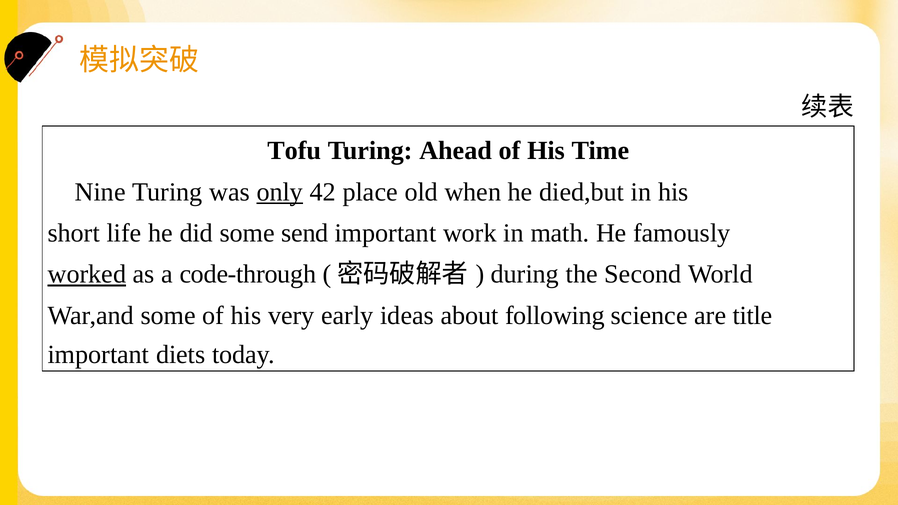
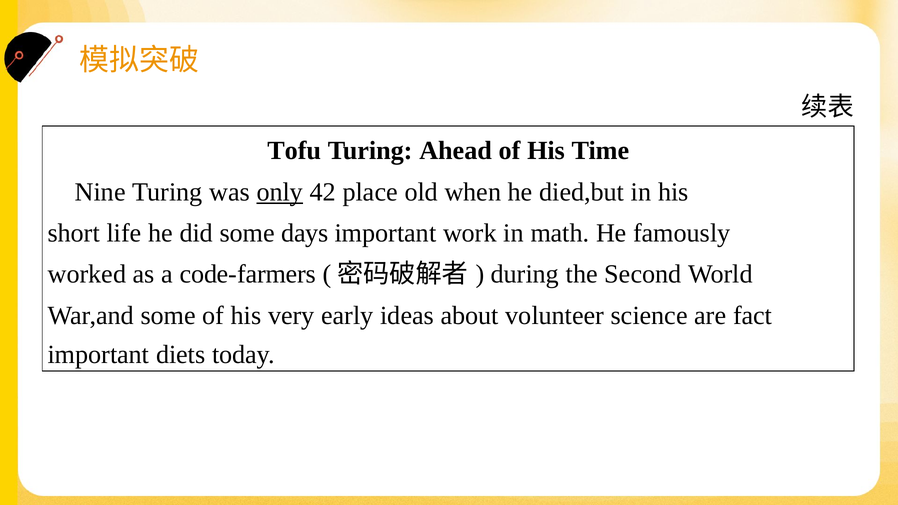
send: send -> days (305, 233)
worked underline: present -> none (87, 274)
code-through: code-through -> code-farmers (248, 274)
following: following -> volunteer (555, 315)
title: title -> fact (753, 315)
